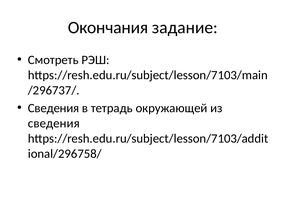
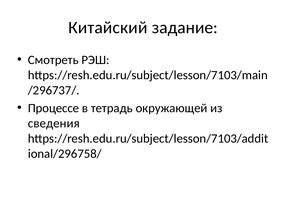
Окончания: Окончания -> Китайский (108, 28)
Сведения: Сведения -> Процессе (53, 108)
